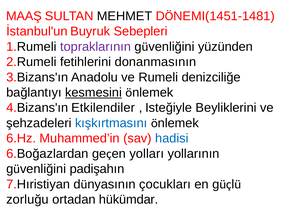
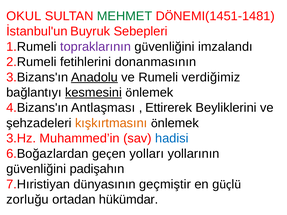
MAAŞ: MAAŞ -> OKUL (24, 16)
MEHMET colour: black -> green (125, 16)
yüzünden: yüzünden -> imzalandı (225, 47)
Anadolu underline: none -> present (94, 77)
denizciliğe: denizciliğe -> verdiğimiz (211, 77)
Etkilendiler: Etkilendiler -> Antlaşması (103, 108)
Isteğiyle: Isteğiyle -> Ettirerek (169, 108)
kışkırtmasını colour: blue -> orange (111, 123)
6.Hz: 6.Hz -> 3.Hz (21, 139)
çocukları: çocukları -> geçmiştir (165, 184)
